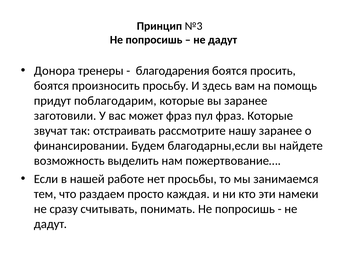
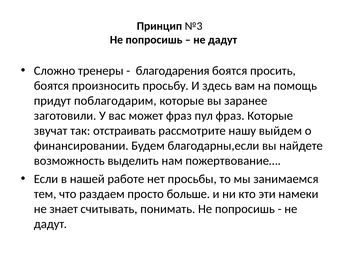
Донора: Донора -> Сложно (55, 71)
нашу заранее: заранее -> выйдем (280, 131)
каждая: каждая -> больше (188, 194)
сразу: сразу -> знает (64, 209)
